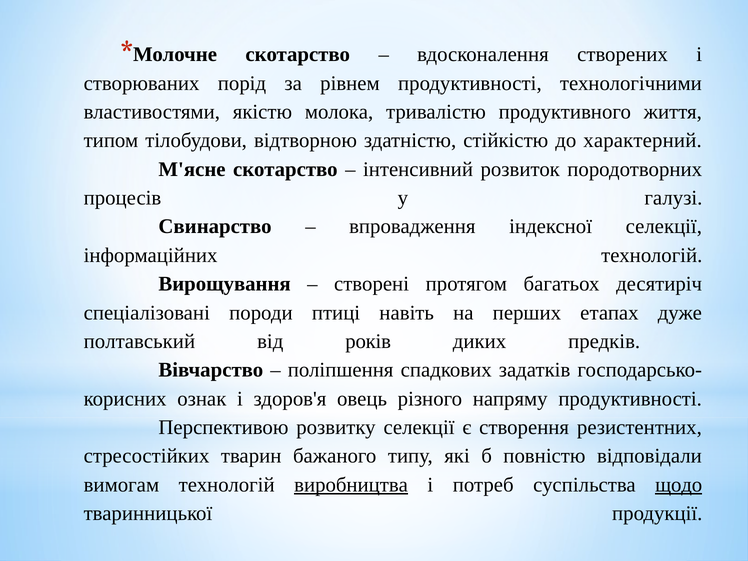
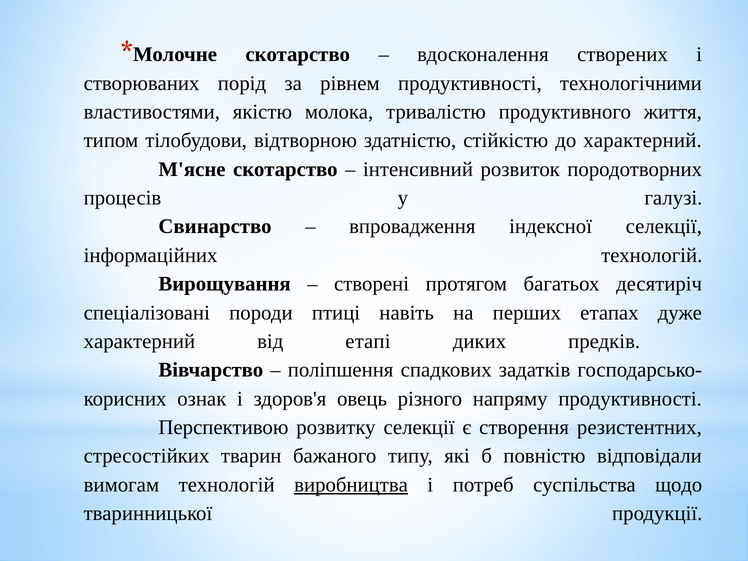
полтавський: полтавський -> характерний (139, 341)
років: років -> етапі (368, 341)
щодо underline: present -> none (679, 485)
